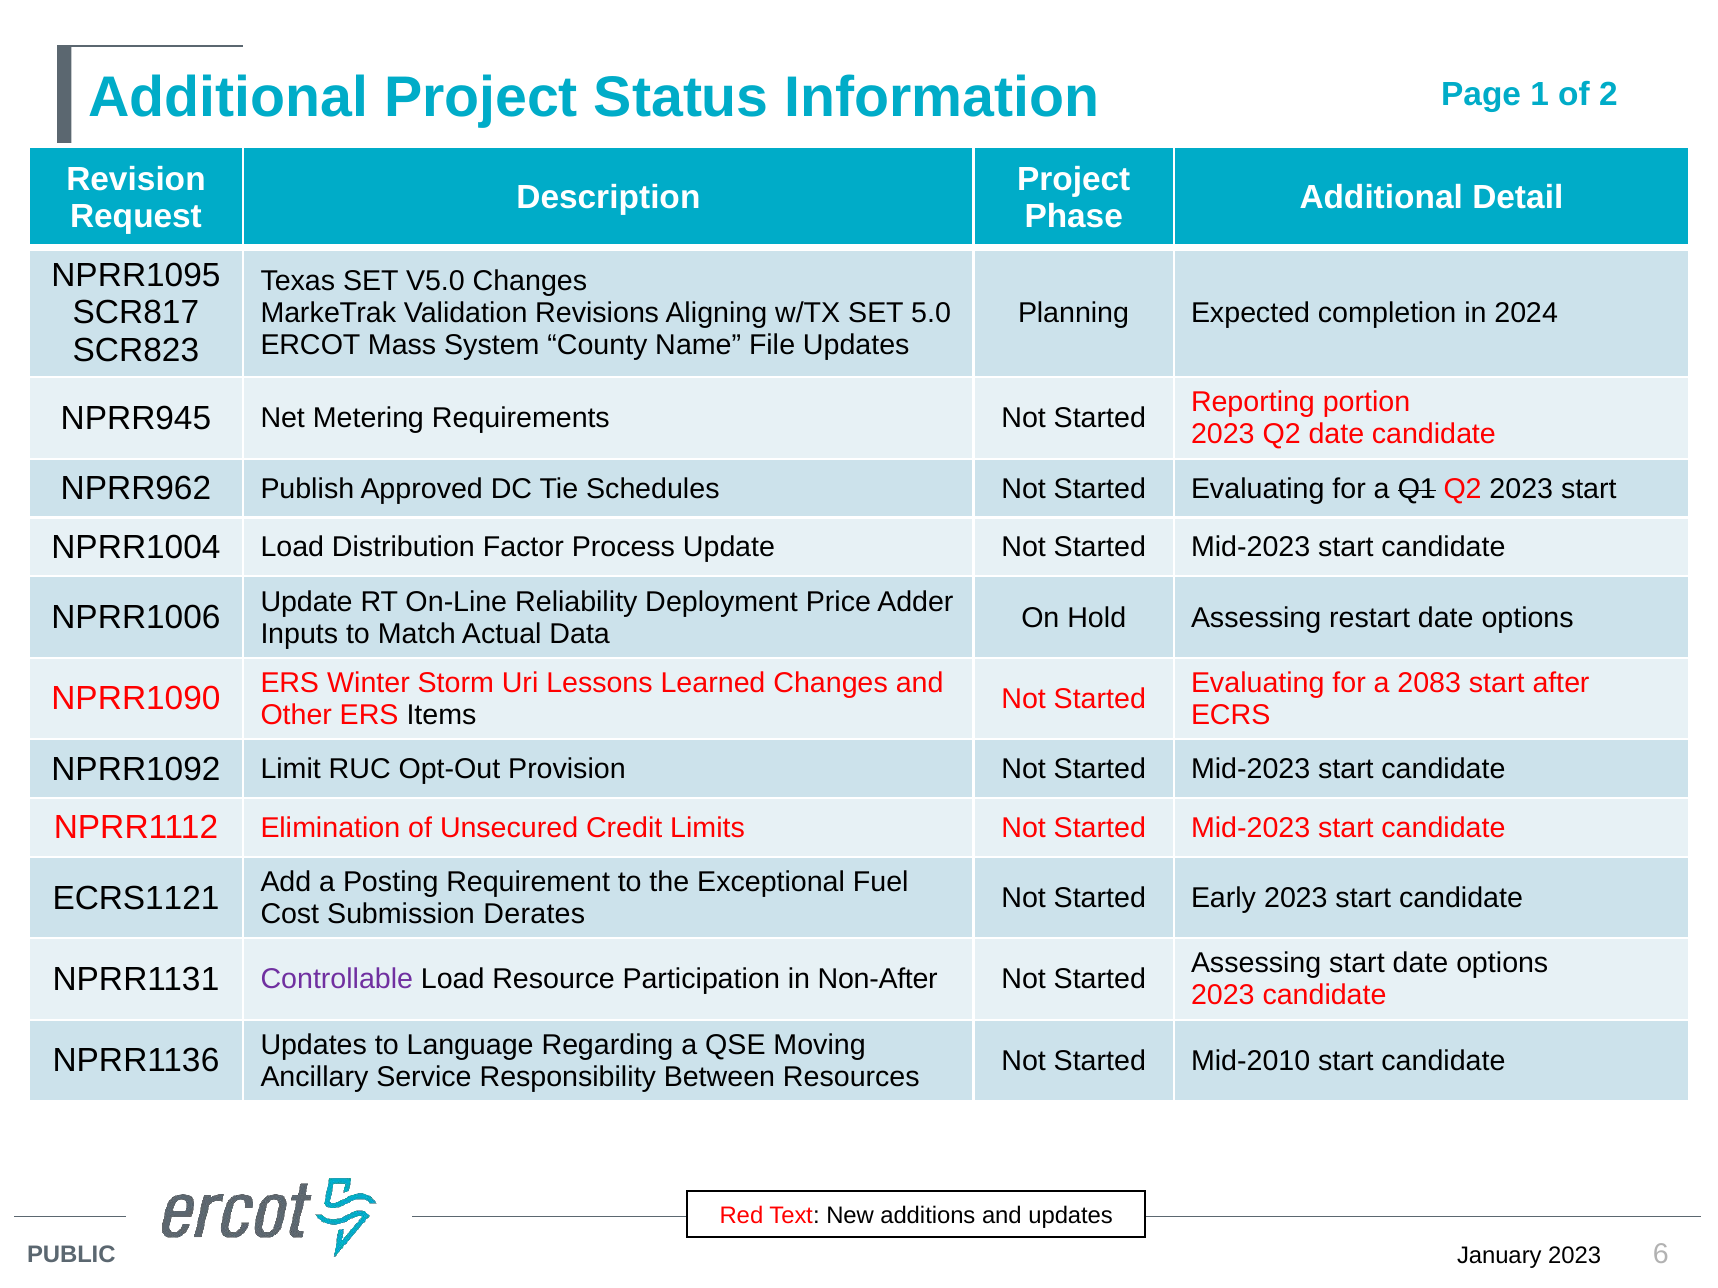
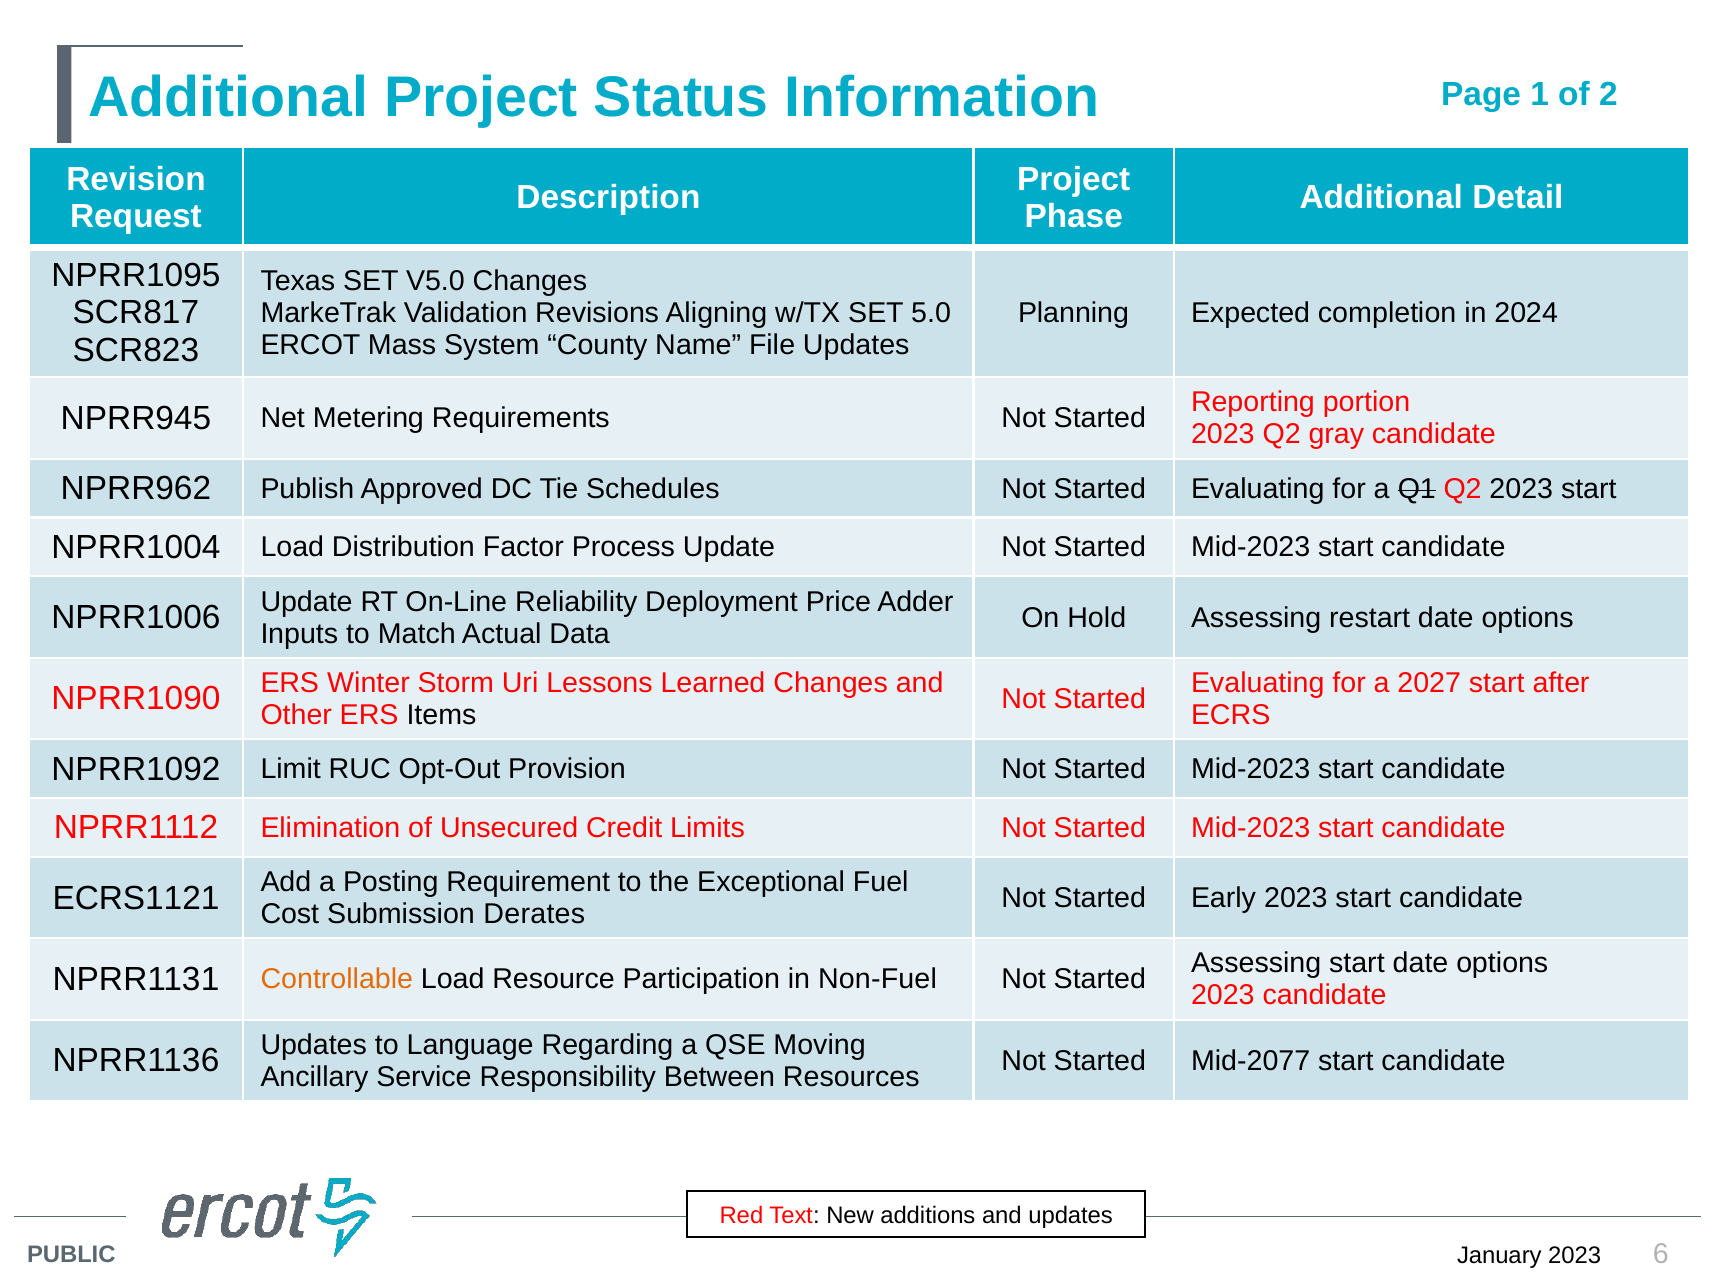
Q2 date: date -> gray (1336, 435)
2083: 2083 -> 2027 (1429, 683)
Controllable colour: purple -> orange (337, 980)
Non-After: Non-After -> Non-Fuel (877, 980)
Mid-2010: Mid-2010 -> Mid-2077 (1251, 1061)
